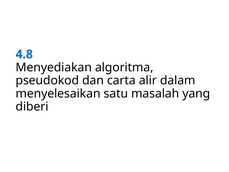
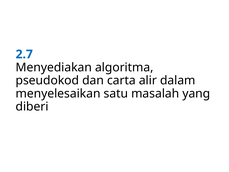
4.8: 4.8 -> 2.7 (24, 54)
